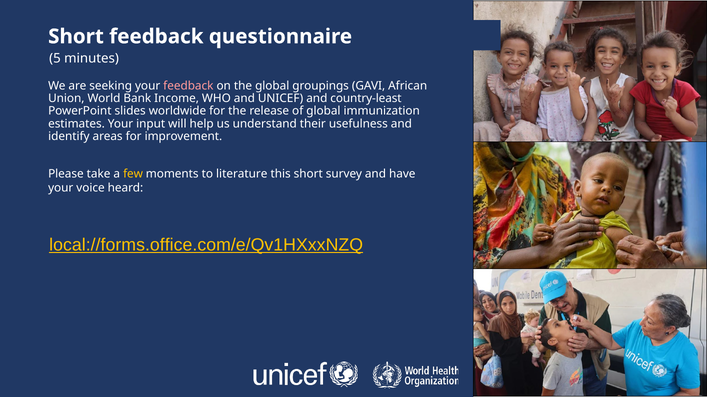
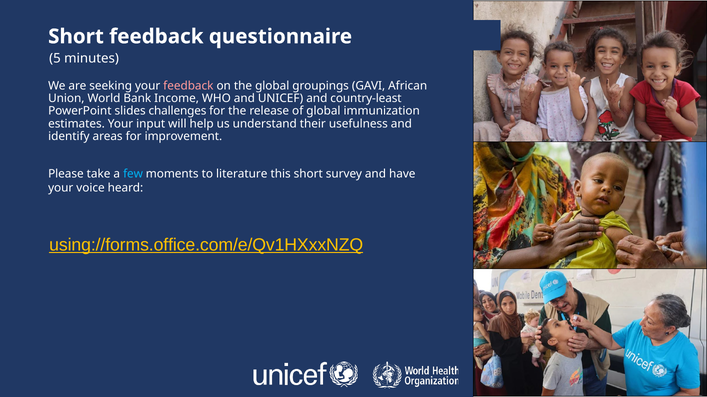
worldwide: worldwide -> challenges (178, 111)
few colour: yellow -> light blue (133, 174)
local://forms.office.com/e/Qv1HXxxNZQ: local://forms.office.com/e/Qv1HXxxNZQ -> using://forms.office.com/e/Qv1HXxxNZQ (206, 245)
